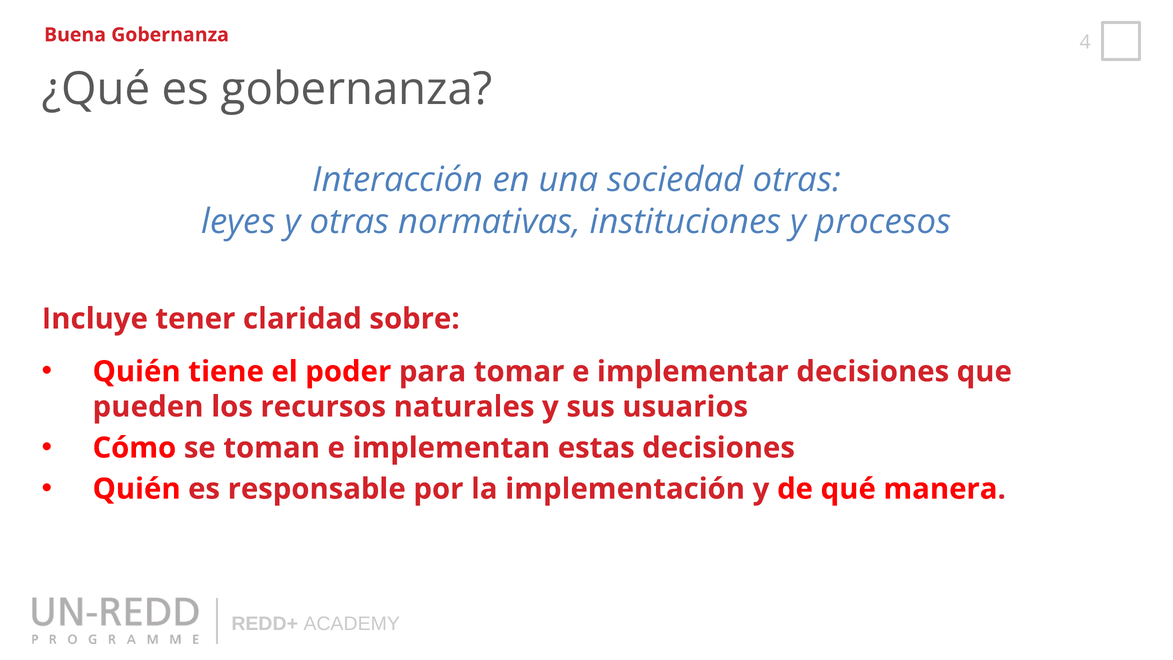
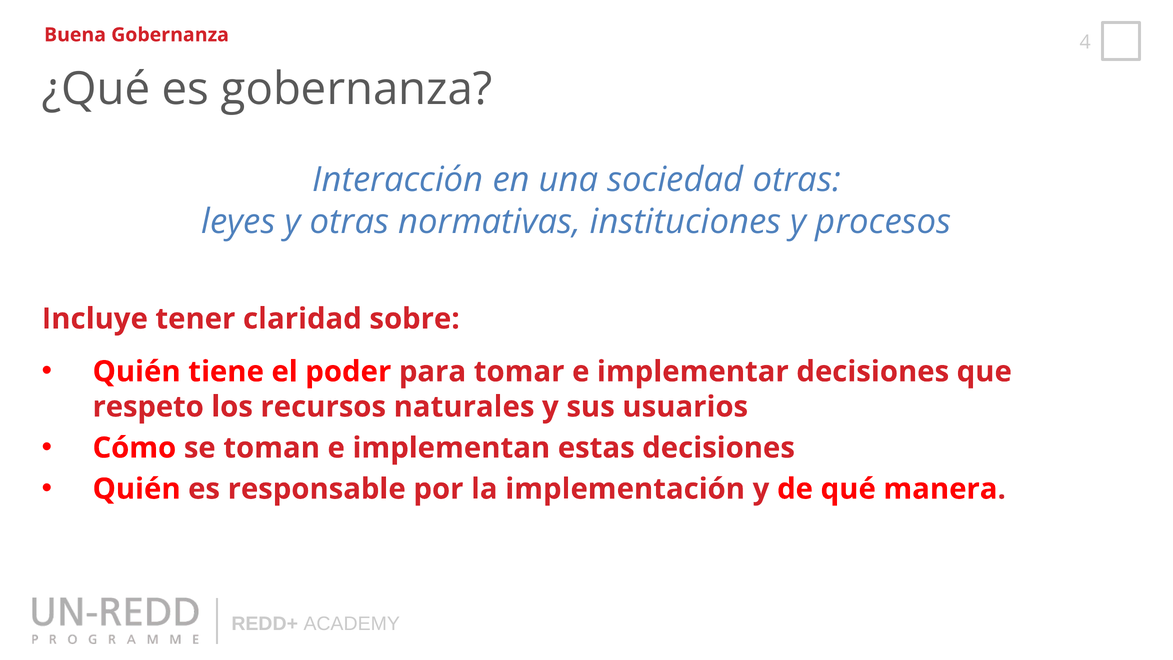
pueden: pueden -> respeto (148, 407)
